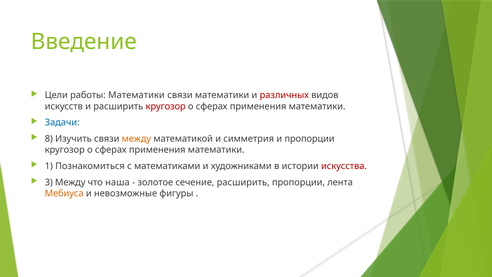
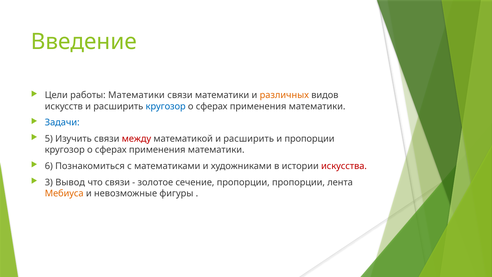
различных colour: red -> orange (284, 95)
кругозор colour: red -> blue (166, 106)
8: 8 -> 5 (49, 139)
между colour: orange -> red (136, 139)
математикой и симметрия: симметрия -> расширить (249, 139)
1: 1 -> 6 (49, 166)
3 Между: Между -> Вывод (70, 182)
что наша: наша -> связи (118, 182)
сечение расширить: расширить -> пропорции (243, 182)
